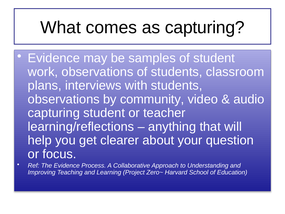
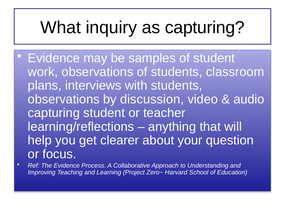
comes: comes -> inquiry (111, 28)
community: community -> discussion (152, 99)
